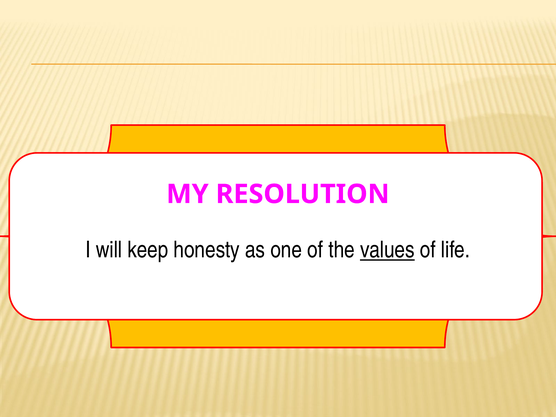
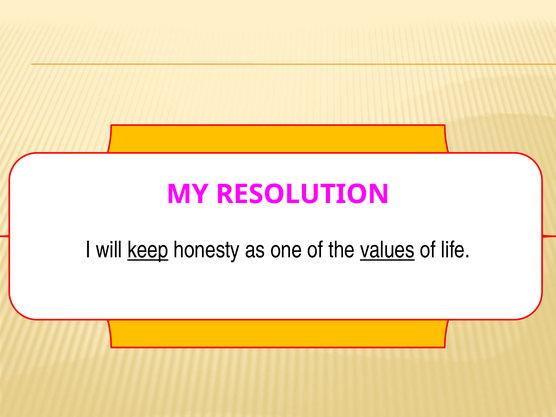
keep underline: none -> present (148, 250)
